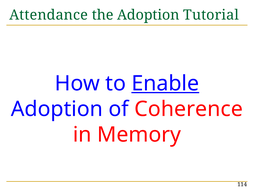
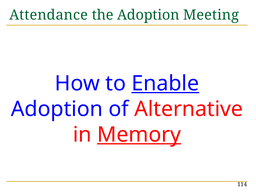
Tutorial: Tutorial -> Meeting (211, 15)
Coherence: Coherence -> Alternative (189, 109)
Memory underline: none -> present (139, 135)
